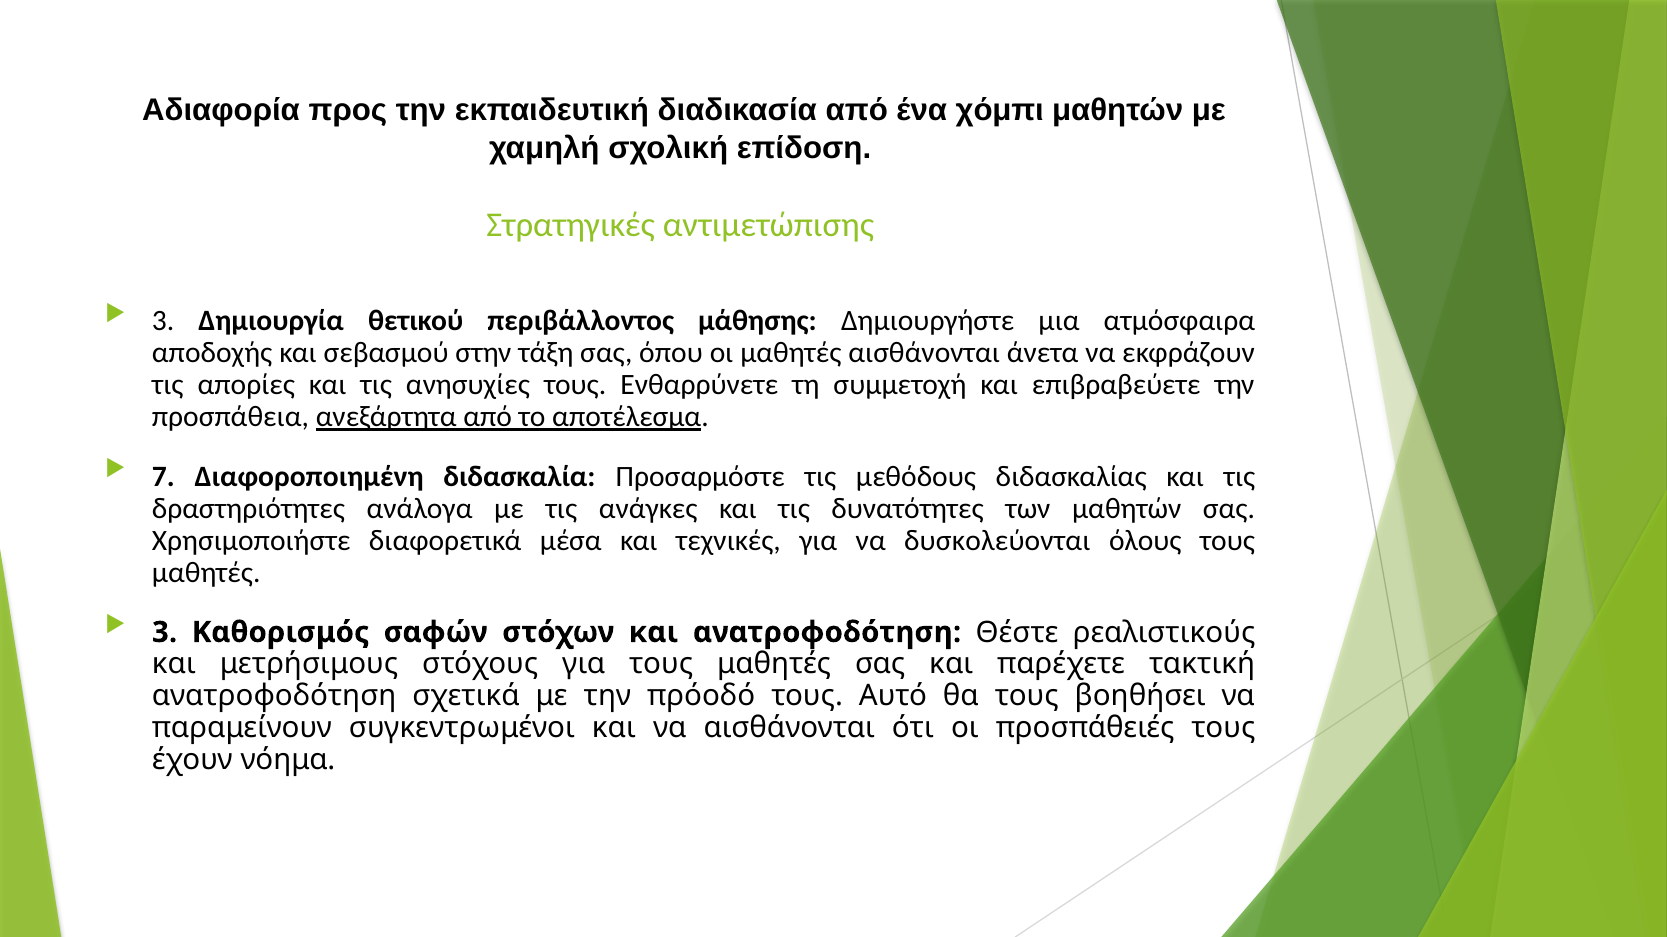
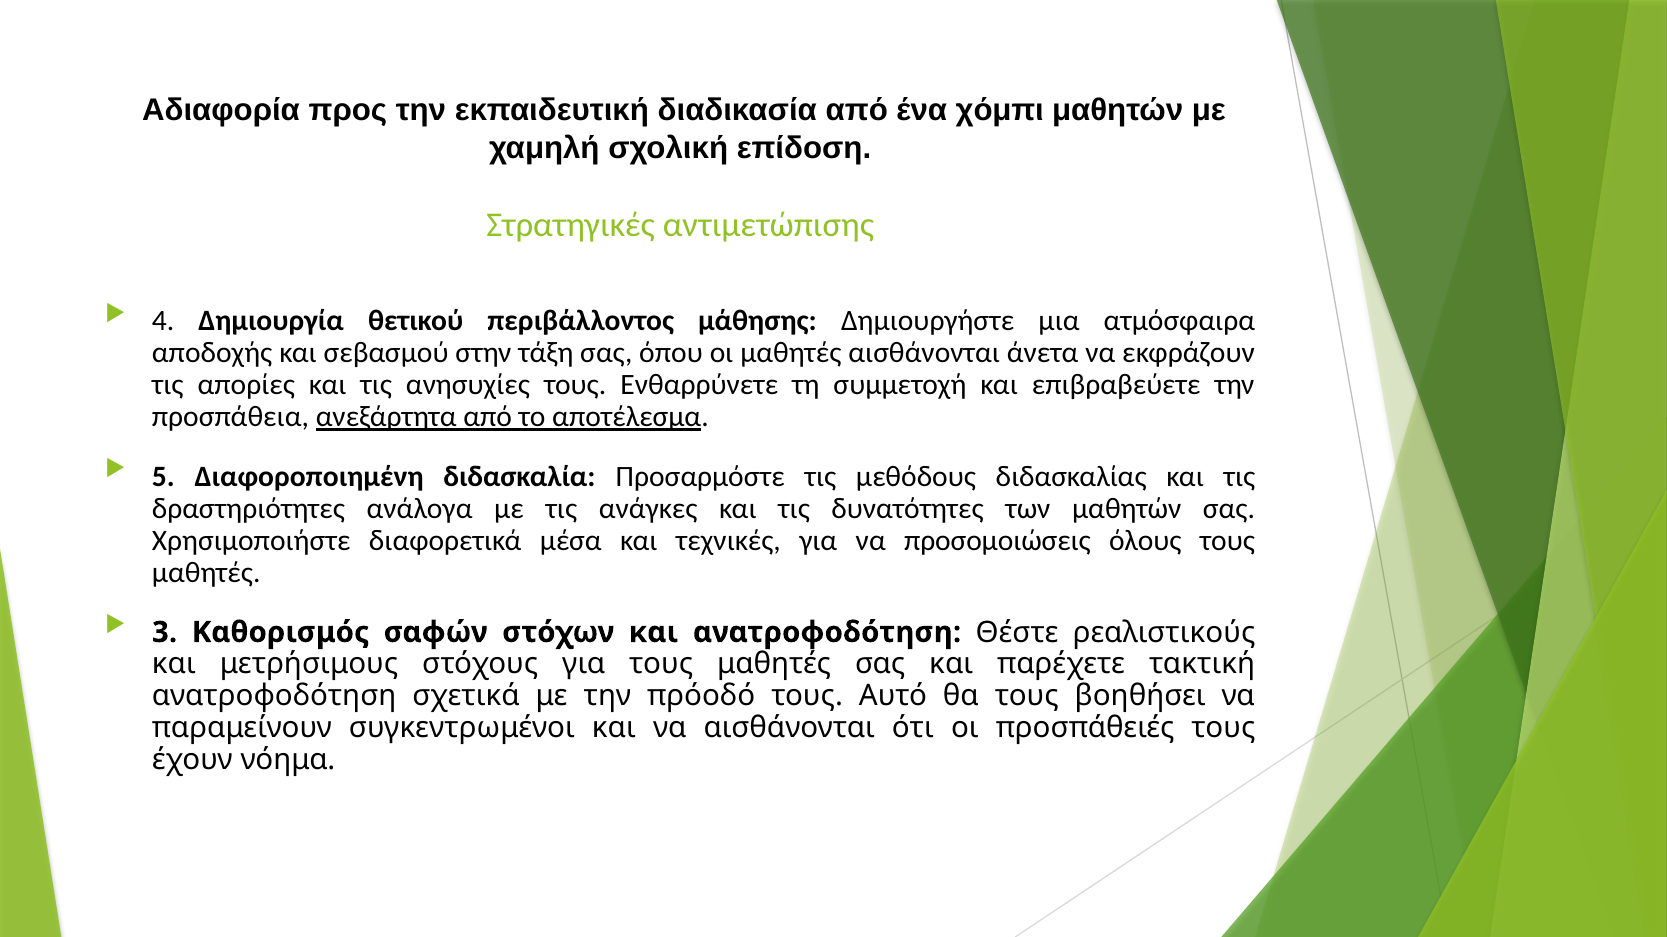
3: 3 -> 4 (163, 321)
7: 7 -> 5 (163, 477)
δυσκολεύονται: δυσκολεύονται -> προσομοιώσεις (997, 541)
